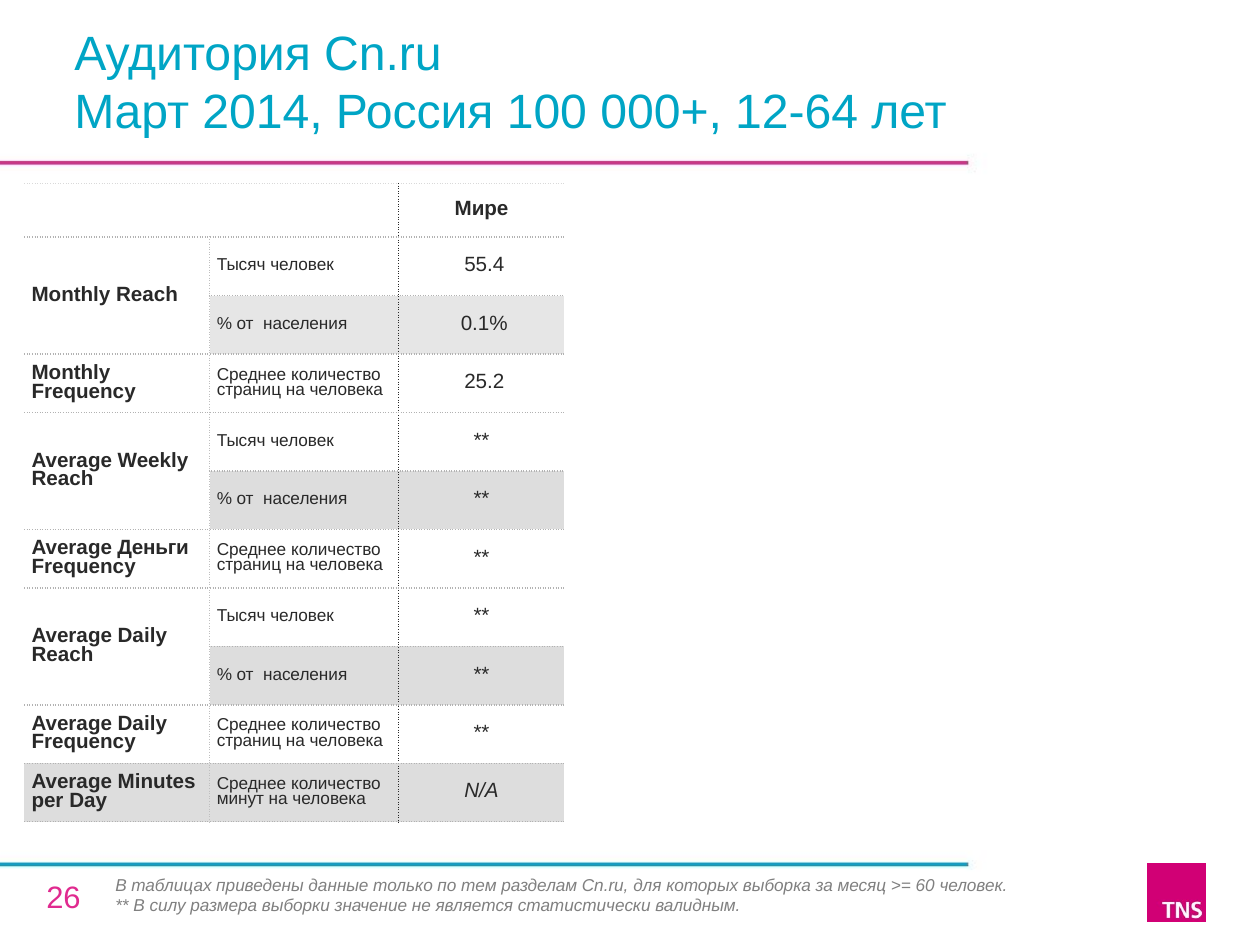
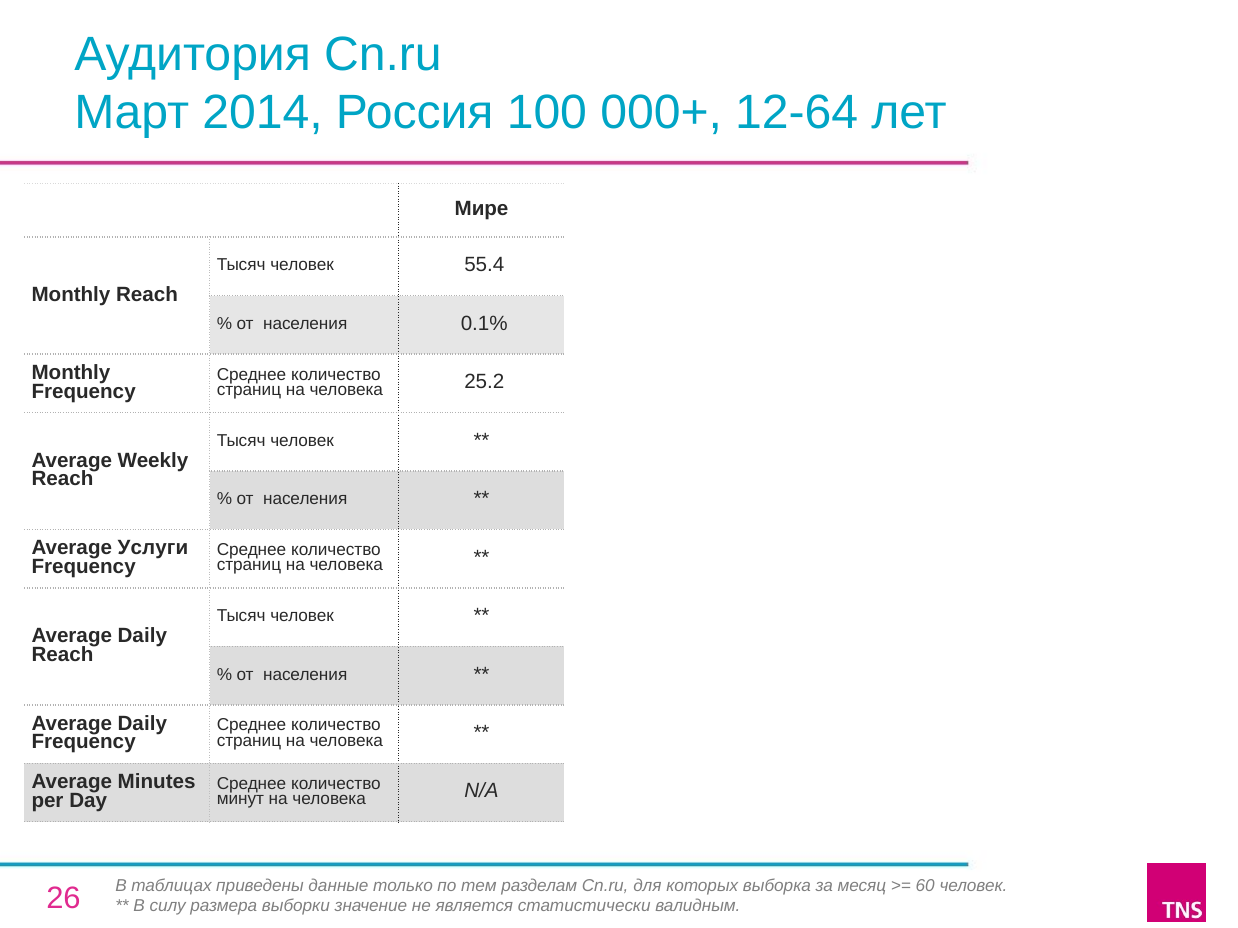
Деньги: Деньги -> Услуги (153, 548)
